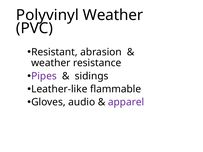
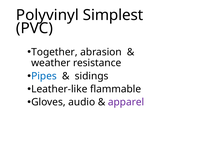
Polyvinyl Weather: Weather -> Simplest (113, 15)
Resistant: Resistant -> Together (54, 52)
Pipes colour: purple -> blue (44, 76)
